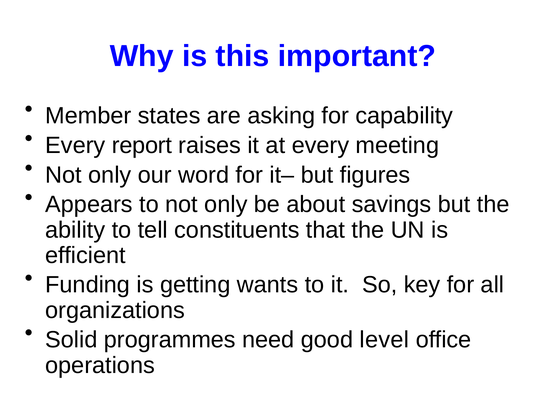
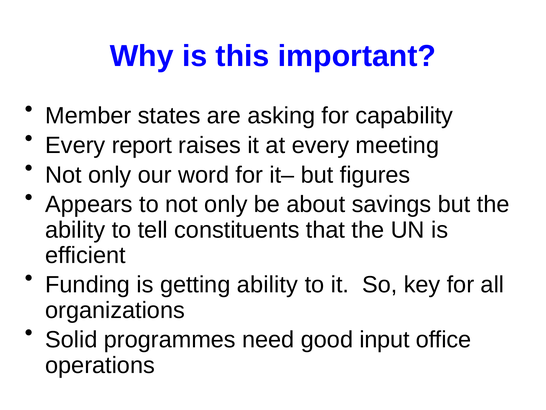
getting wants: wants -> ability (267, 285)
level: level -> input (385, 339)
